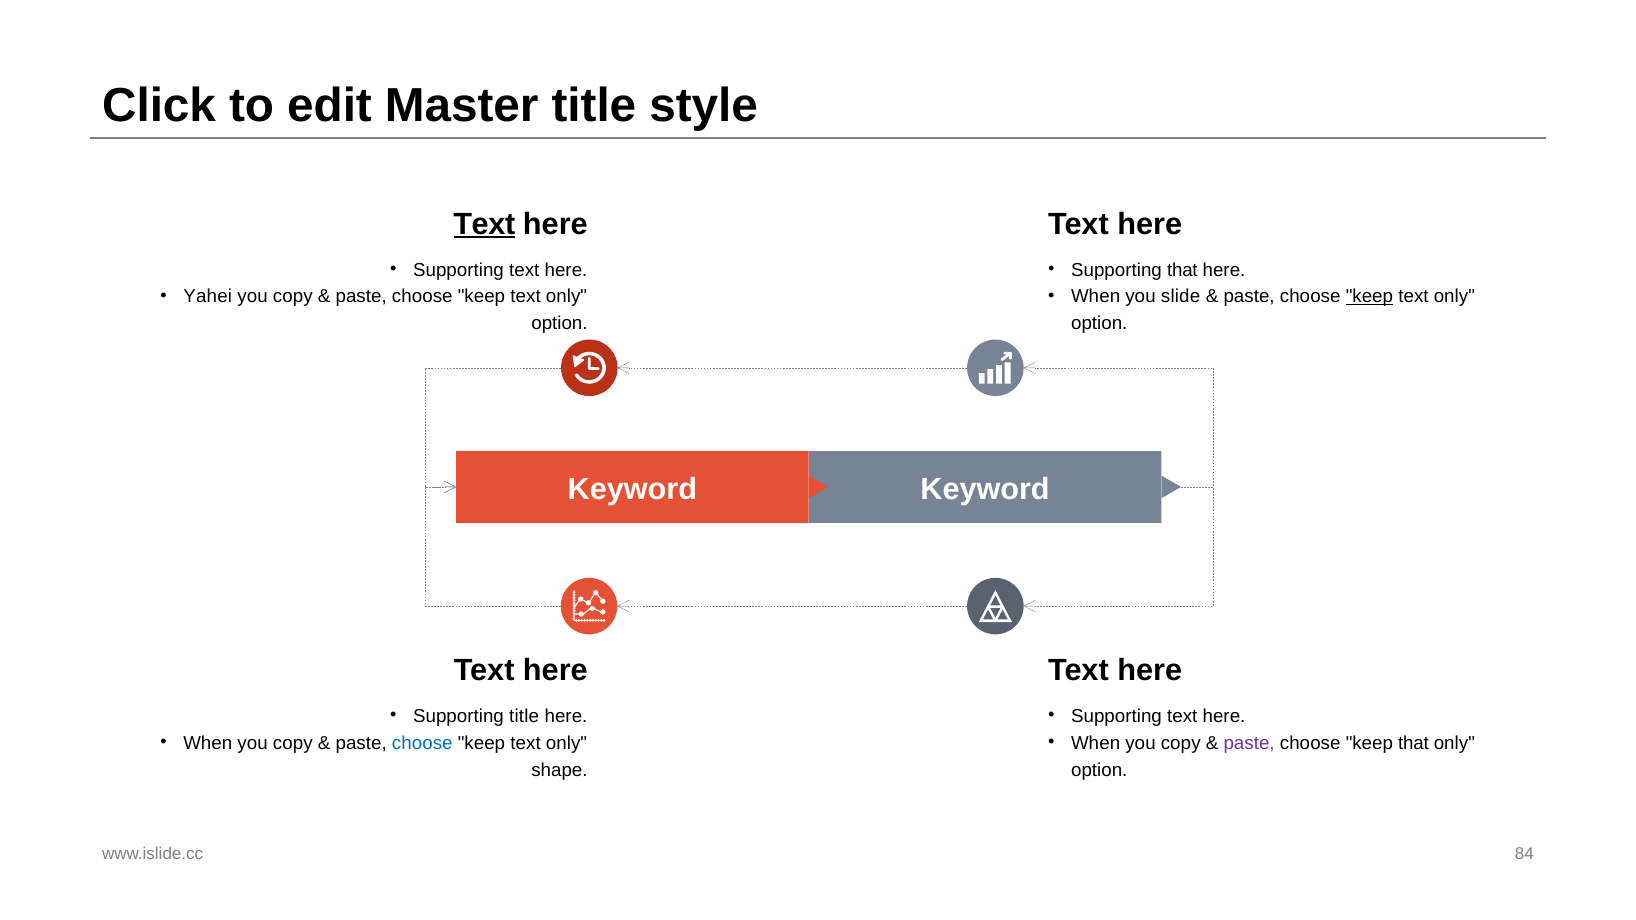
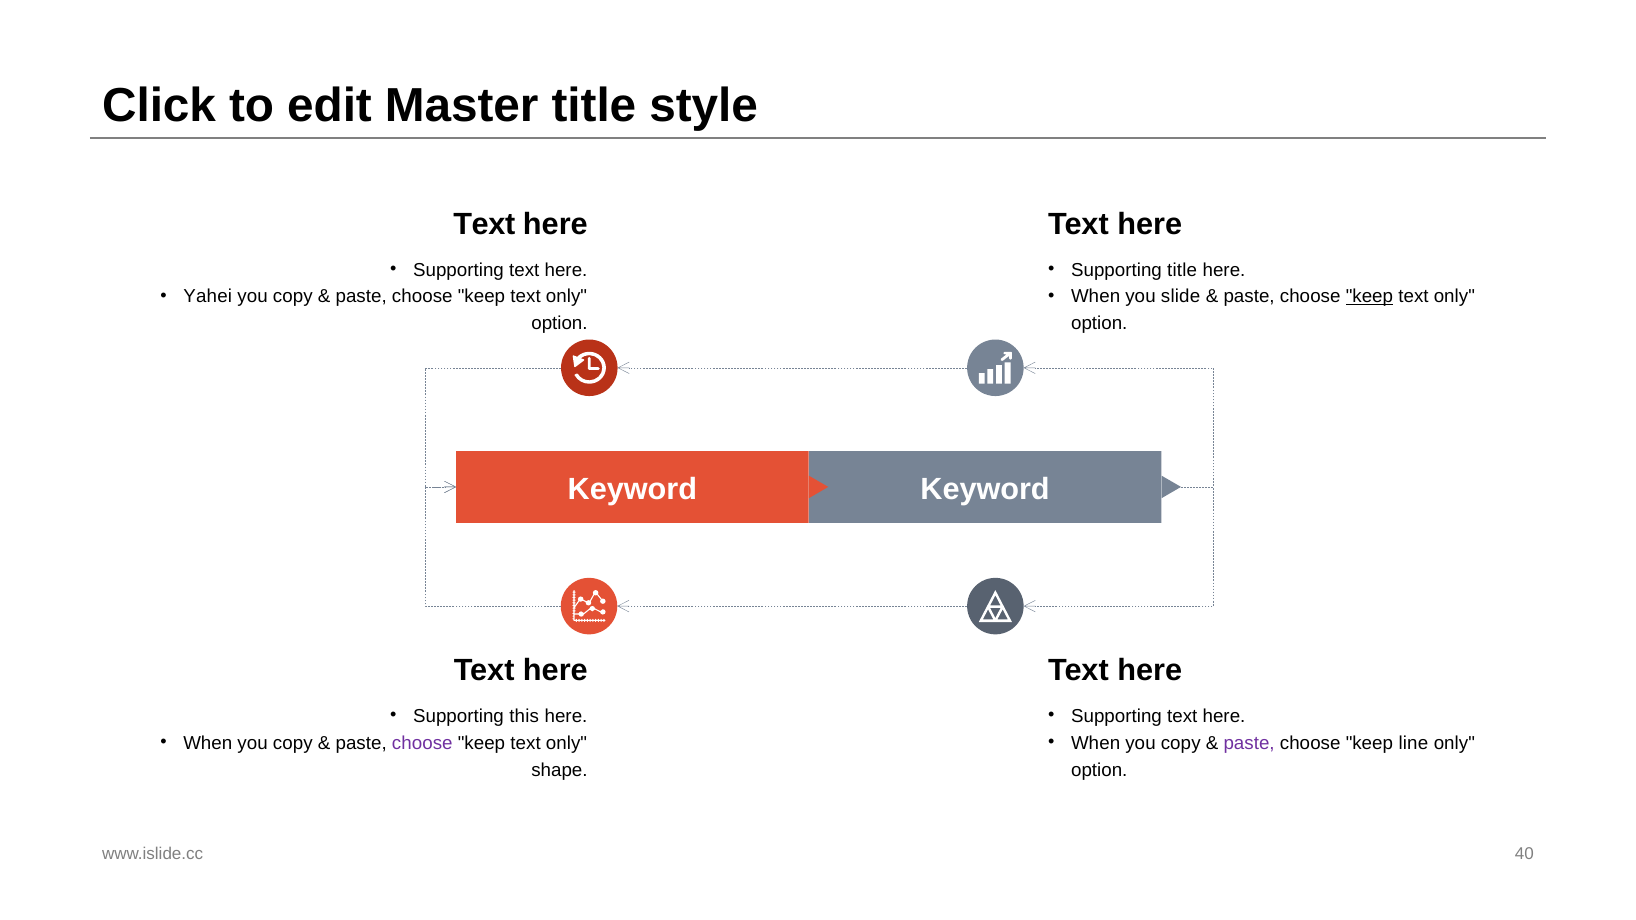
Text underline: present -> none (484, 224)
Supporting that: that -> title (1182, 270)
Supporting title: title -> this (524, 716)
choose colour: blue -> purple (422, 743)
keep that: that -> line (1413, 743)
84: 84 -> 40 (1524, 854)
